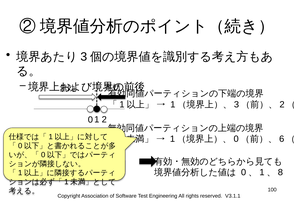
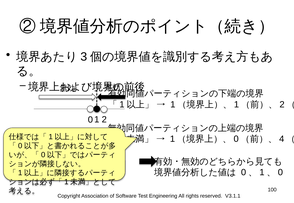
3: 3 -> 1 (236, 105)
6: 6 -> 4 (282, 139)
8: 8 -> 0 (280, 173)
